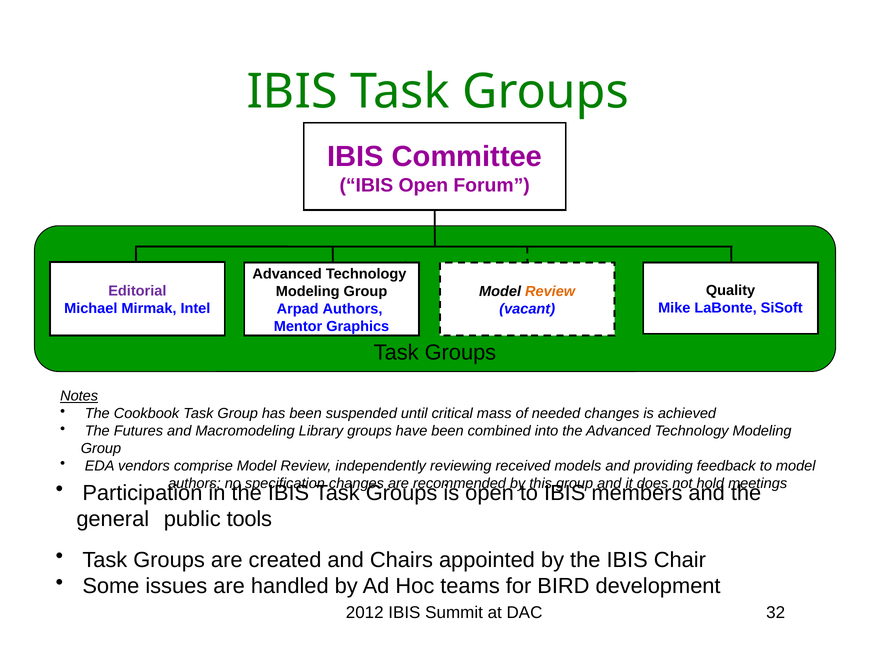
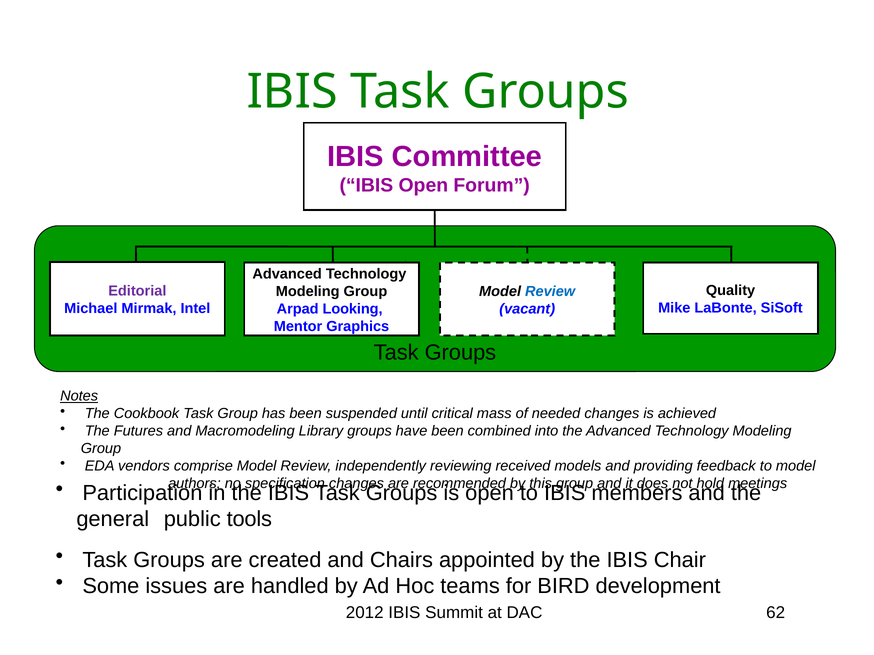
Review colour: orange -> blue (550, 292)
Arpad Authors: Authors -> Looking (353, 309)
32: 32 -> 62 (776, 613)
